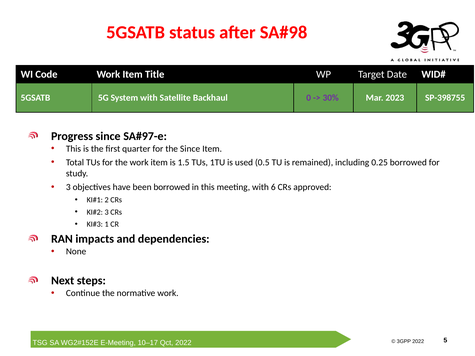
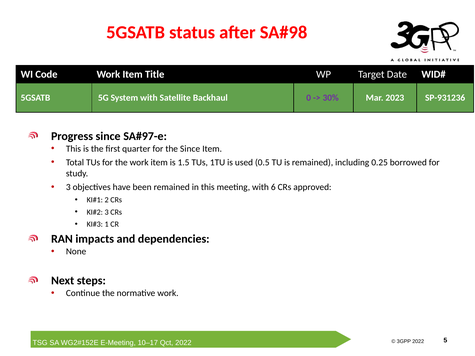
SP-398755: SP-398755 -> SP-931236 (445, 98)
been borrowed: borrowed -> remained (172, 187)
